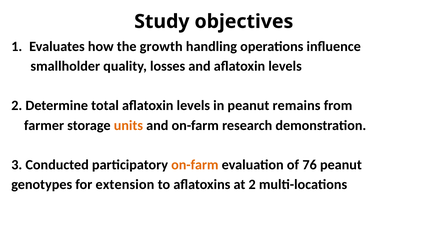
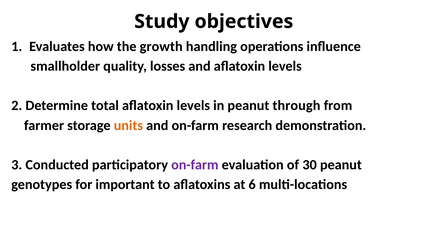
remains: remains -> through (296, 106)
on-farm colour: orange -> purple (195, 165)
76: 76 -> 30 (310, 165)
extension: extension -> important (125, 185)
at 2: 2 -> 6 (252, 185)
